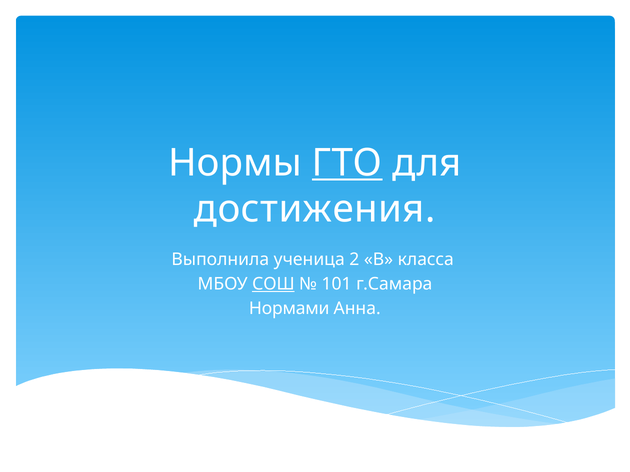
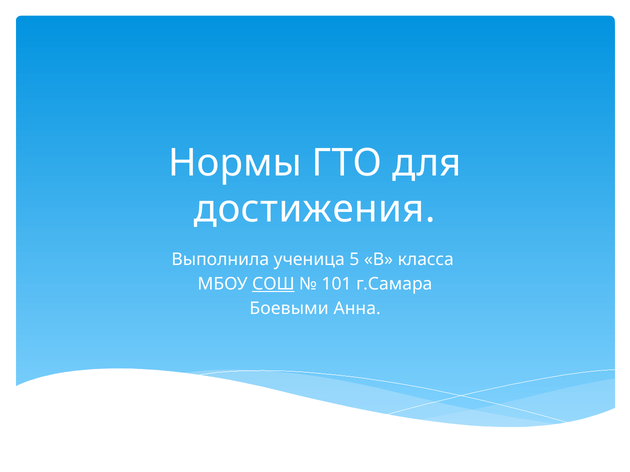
ГТО underline: present -> none (347, 163)
2: 2 -> 5 (354, 260)
Нормами: Нормами -> Боевыми (289, 309)
